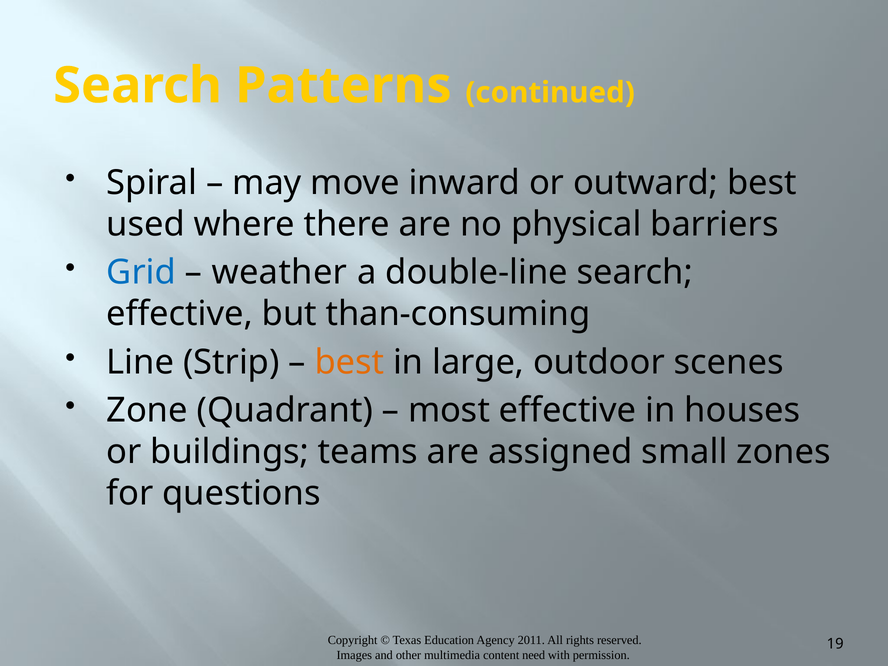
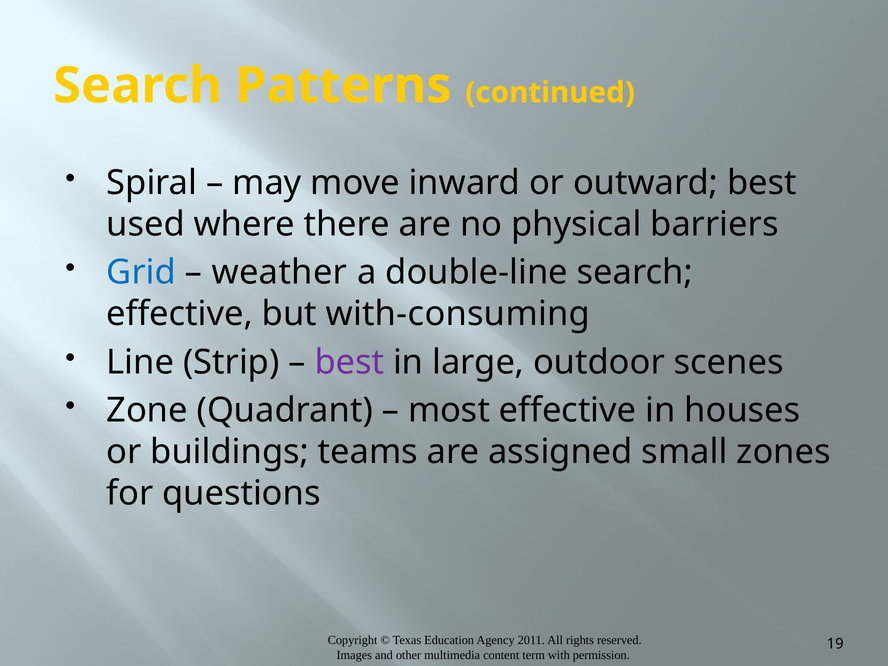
than-consuming: than-consuming -> with-consuming (458, 314)
best colour: orange -> purple (349, 362)
need: need -> term (534, 655)
